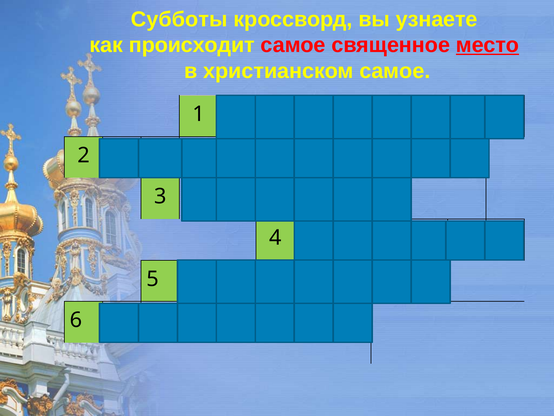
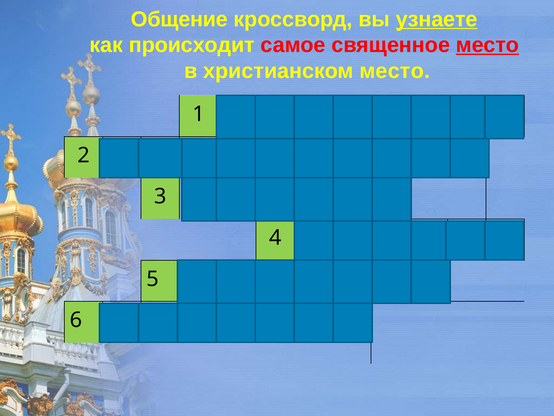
Субботы: Субботы -> Общение (179, 19)
узнаете underline: none -> present (437, 19)
христианском самое: самое -> место (395, 71)
